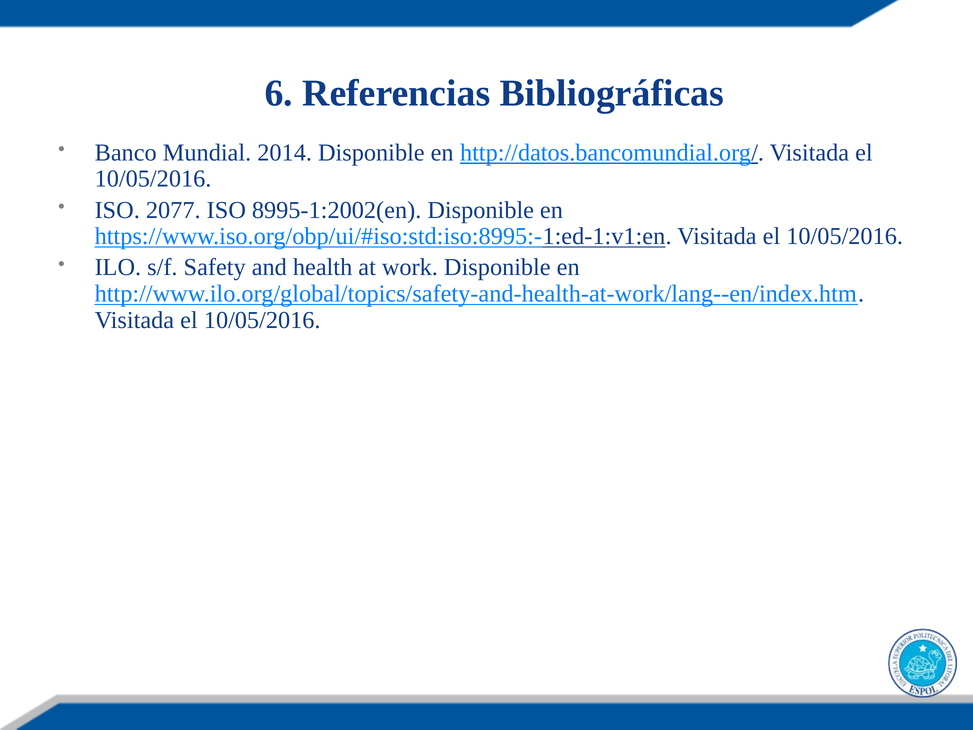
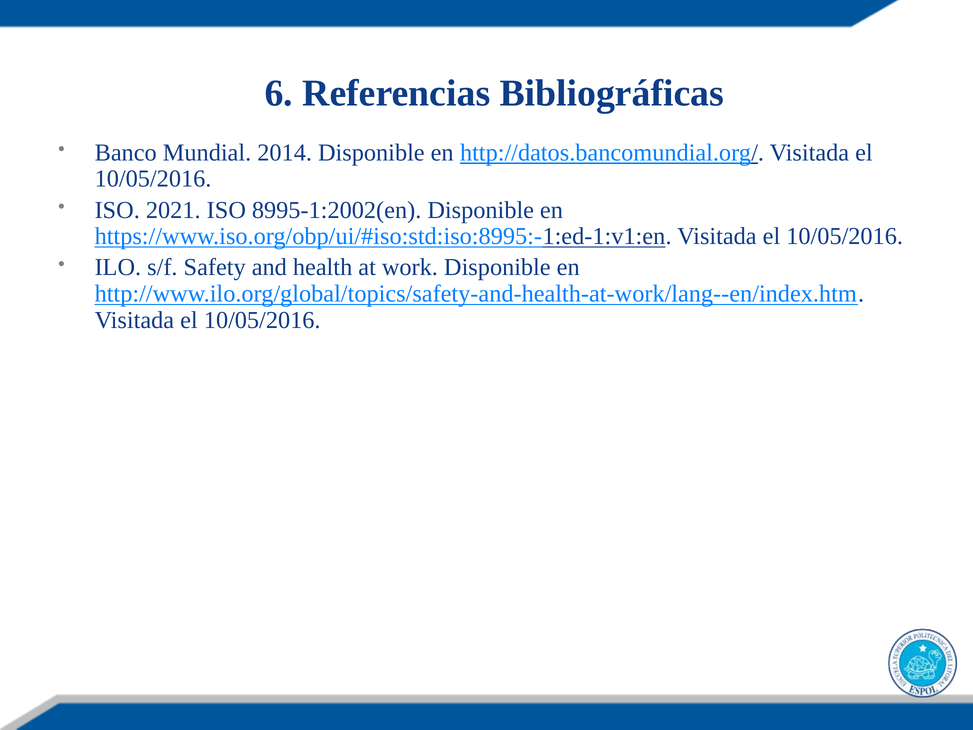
2077: 2077 -> 2021 (173, 210)
